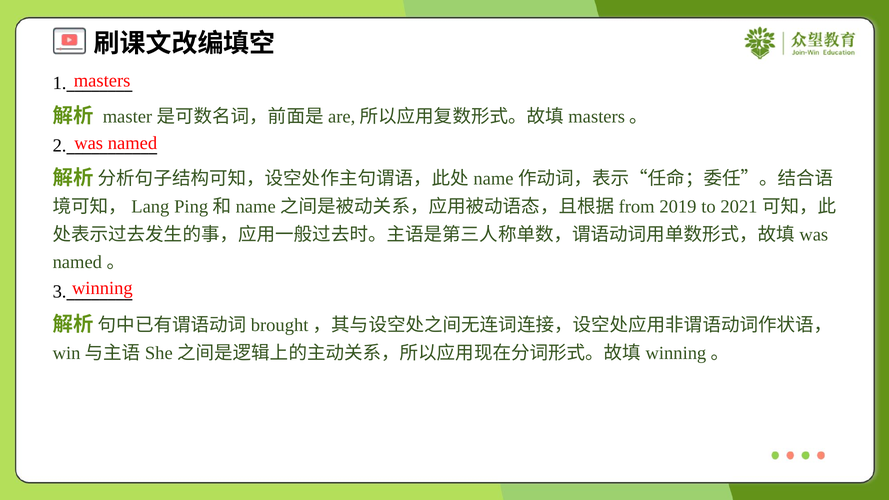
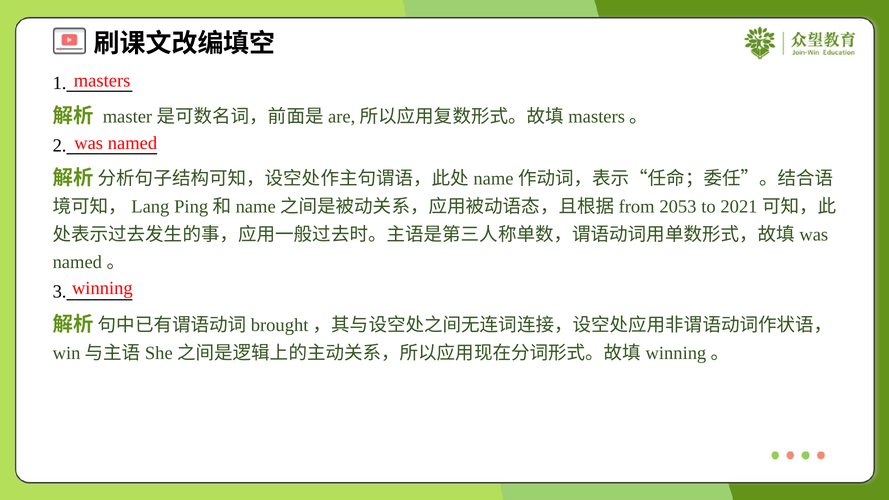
2019: 2019 -> 2053 (678, 207)
